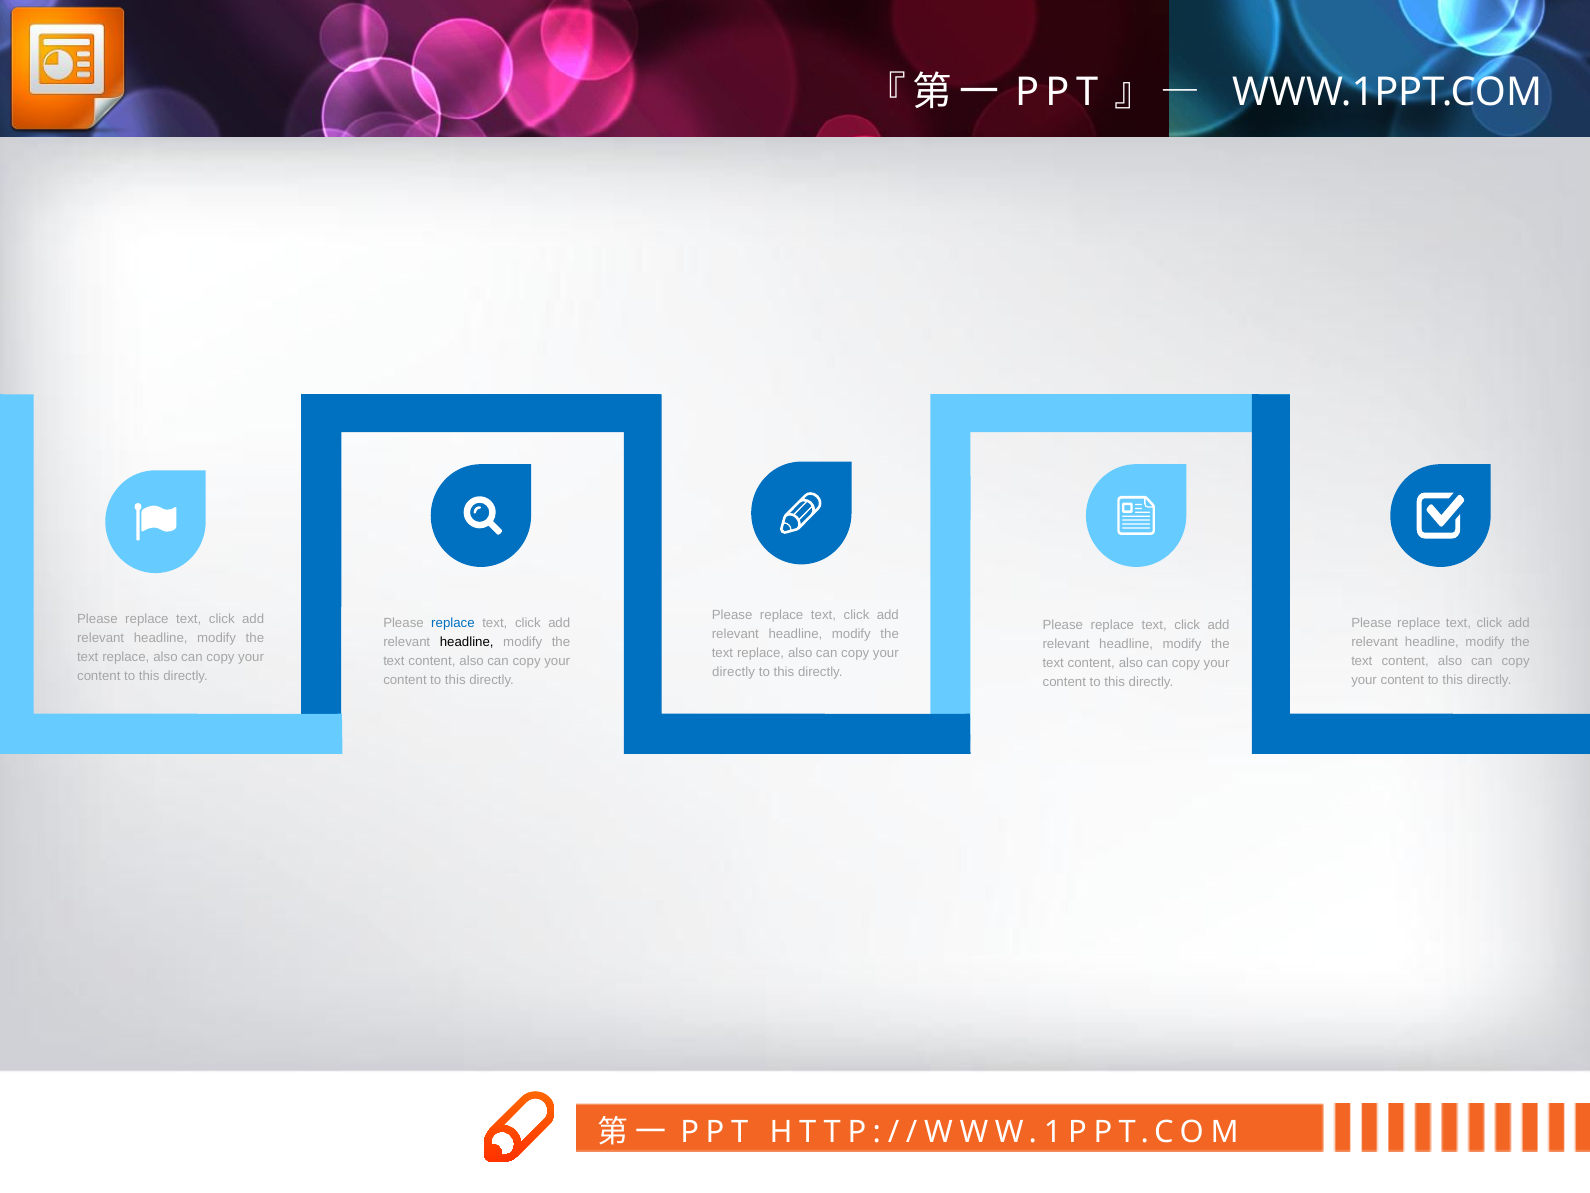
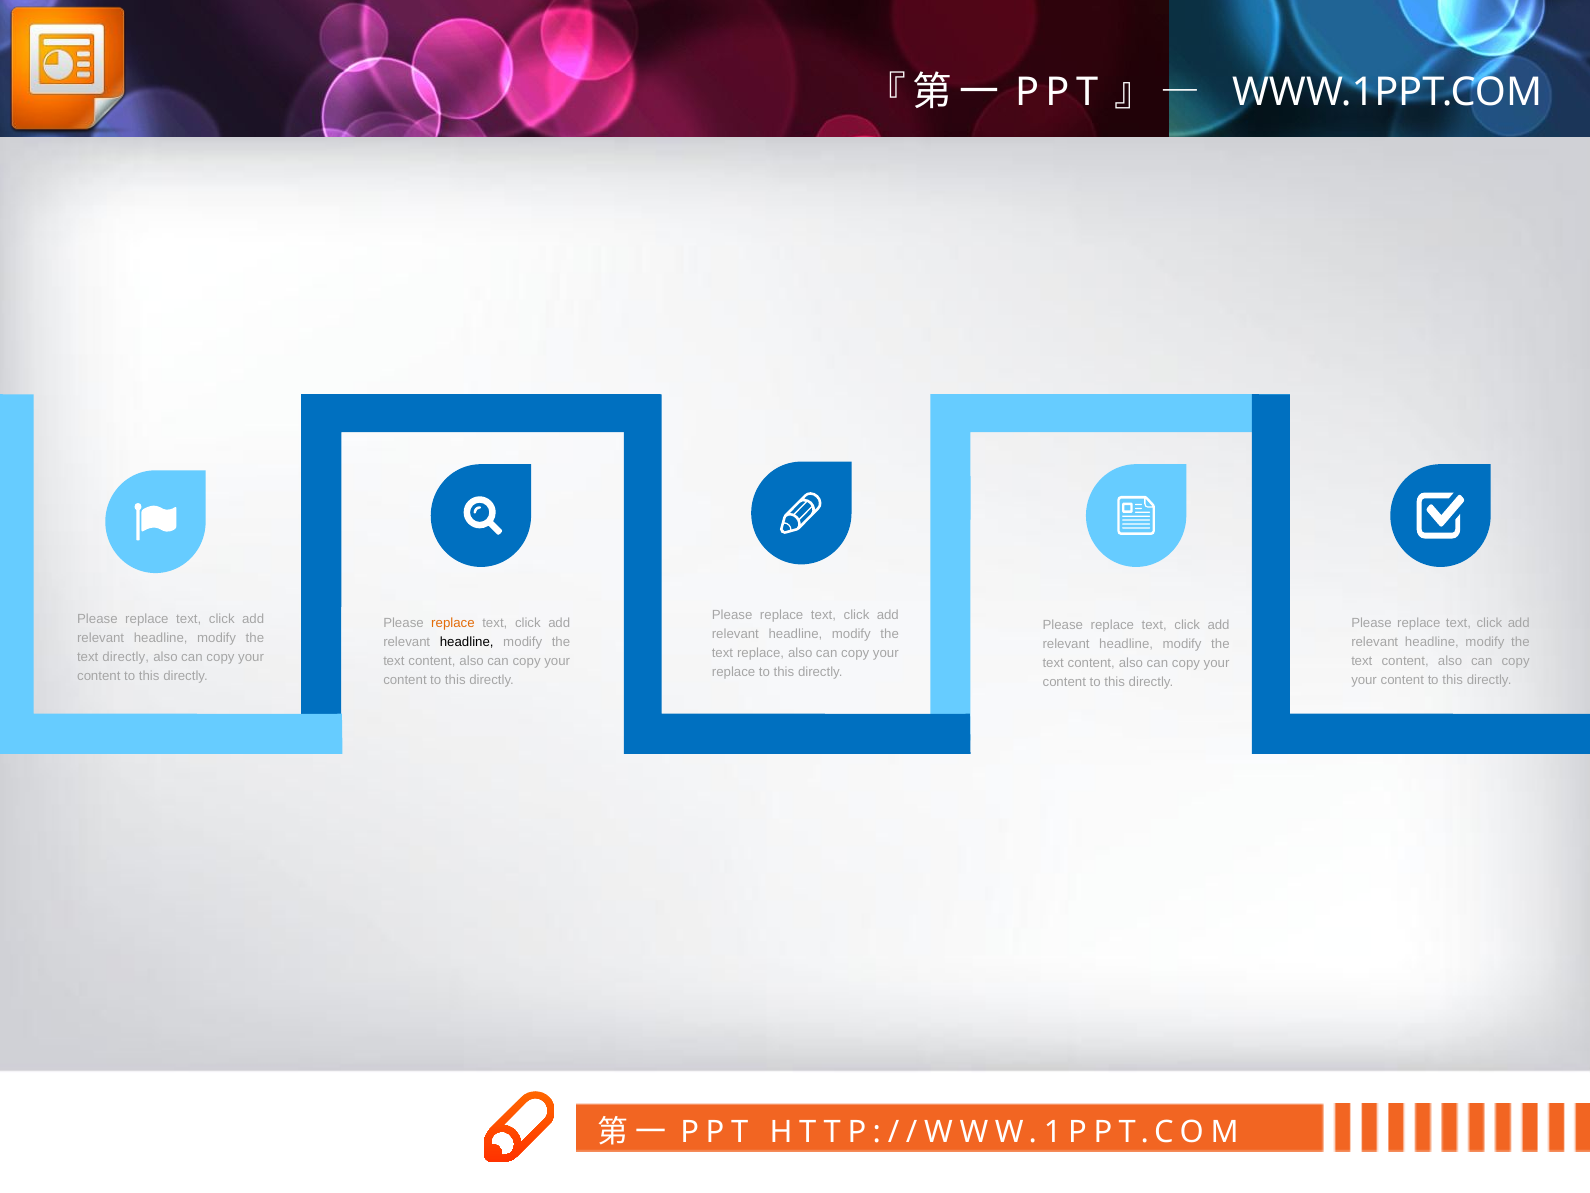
replace colour: blue -> orange (453, 623)
replace: replace -> directly (126, 657)
directly: directly -> replace (734, 672)
